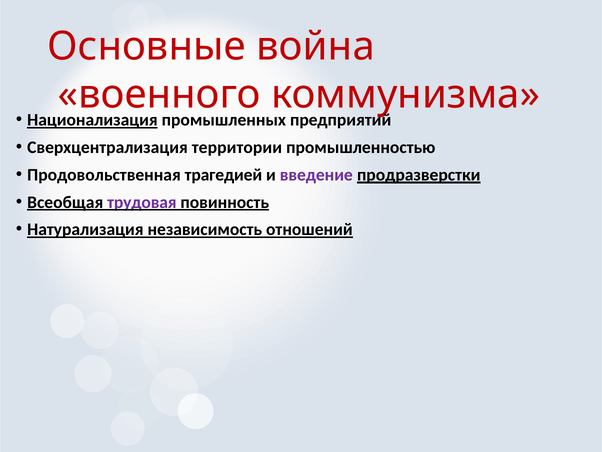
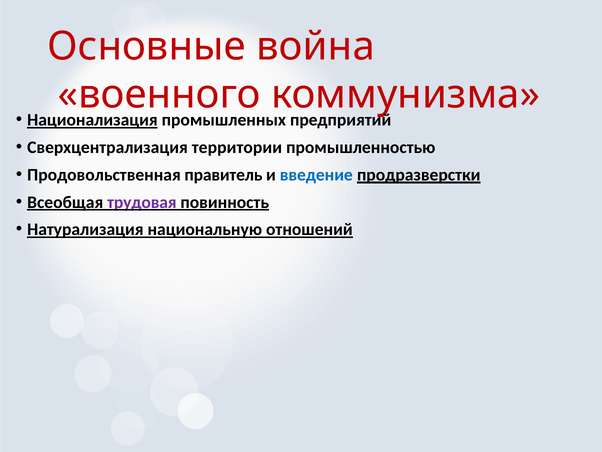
трагедией: трагедией -> правитель (223, 175)
введение colour: purple -> blue (316, 175)
независимость: независимость -> национальную (205, 229)
